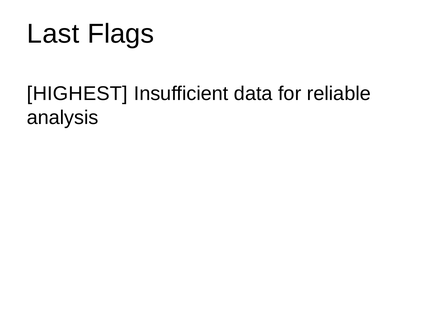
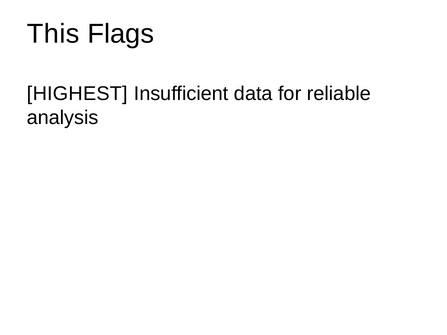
Last: Last -> This (53, 34)
